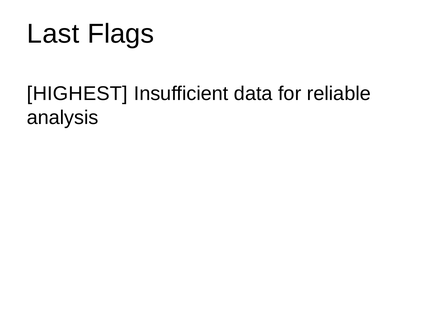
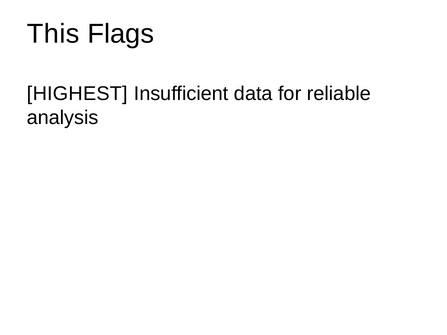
Last: Last -> This (53, 34)
